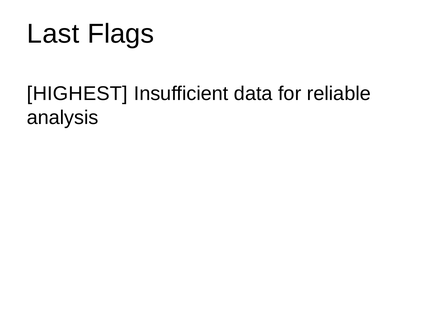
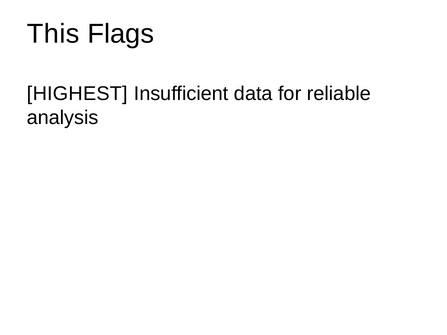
Last: Last -> This (53, 34)
